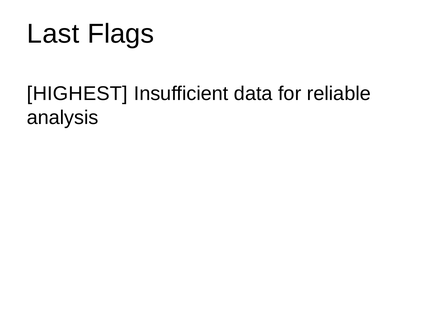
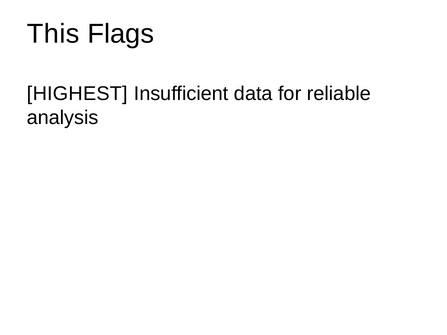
Last: Last -> This (53, 34)
